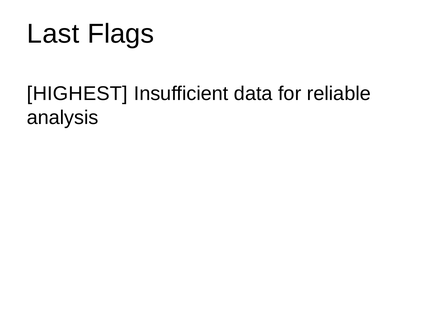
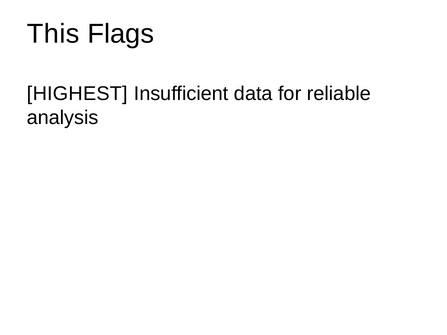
Last: Last -> This (53, 34)
